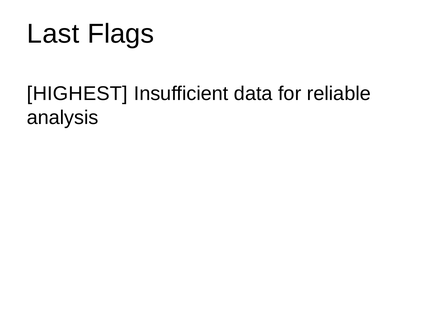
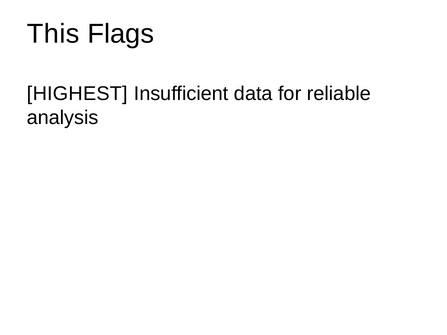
Last: Last -> This (53, 34)
